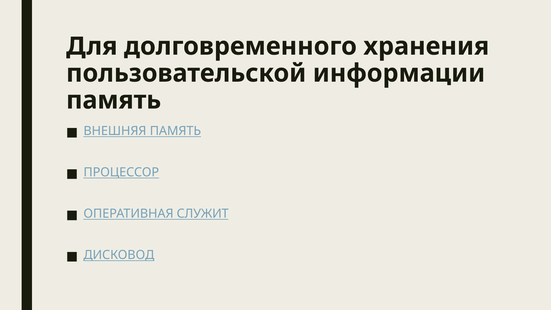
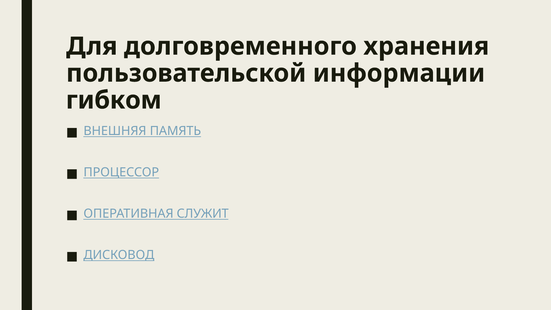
память: память -> гибком (114, 100)
